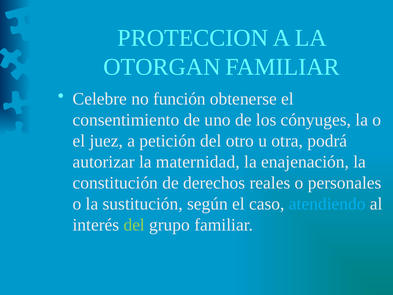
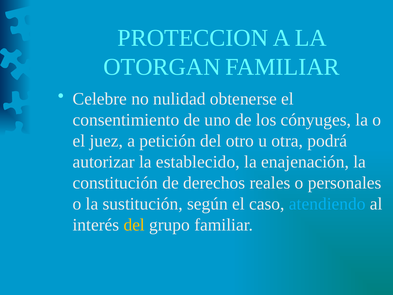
función: función -> nulidad (179, 99)
maternidad: maternidad -> establecido (198, 162)
del colour: light green -> yellow (134, 225)
